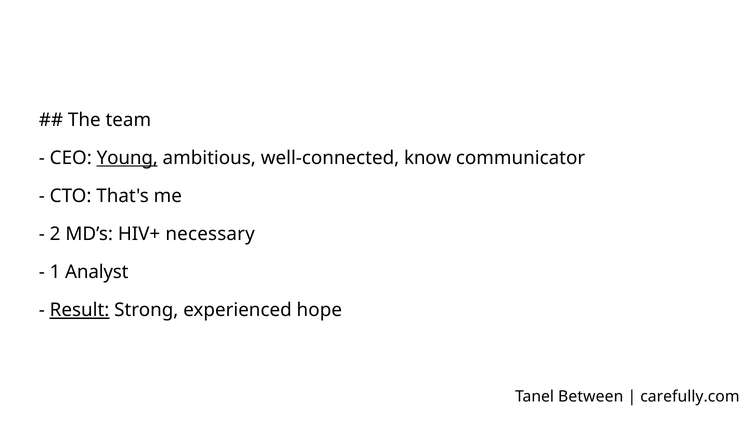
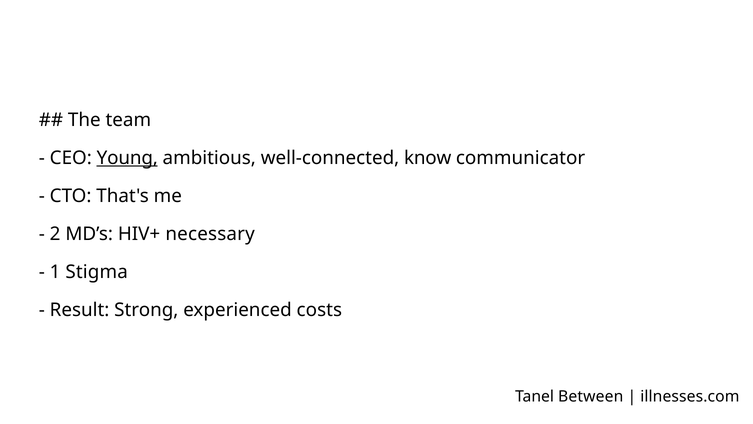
Analyst: Analyst -> Stigma (97, 272)
Result underline: present -> none (80, 310)
hope: hope -> costs (319, 310)
carefully.com: carefully.com -> illnesses.com (690, 396)
